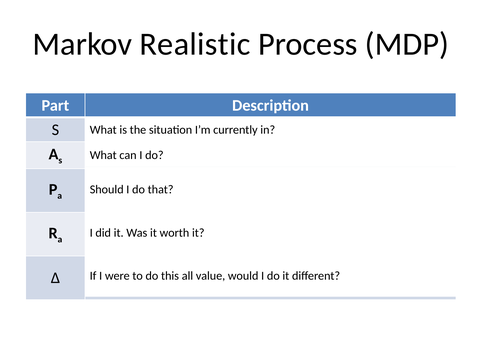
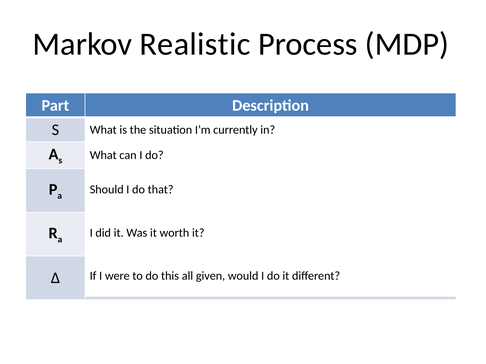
all value: value -> given (211, 276)
